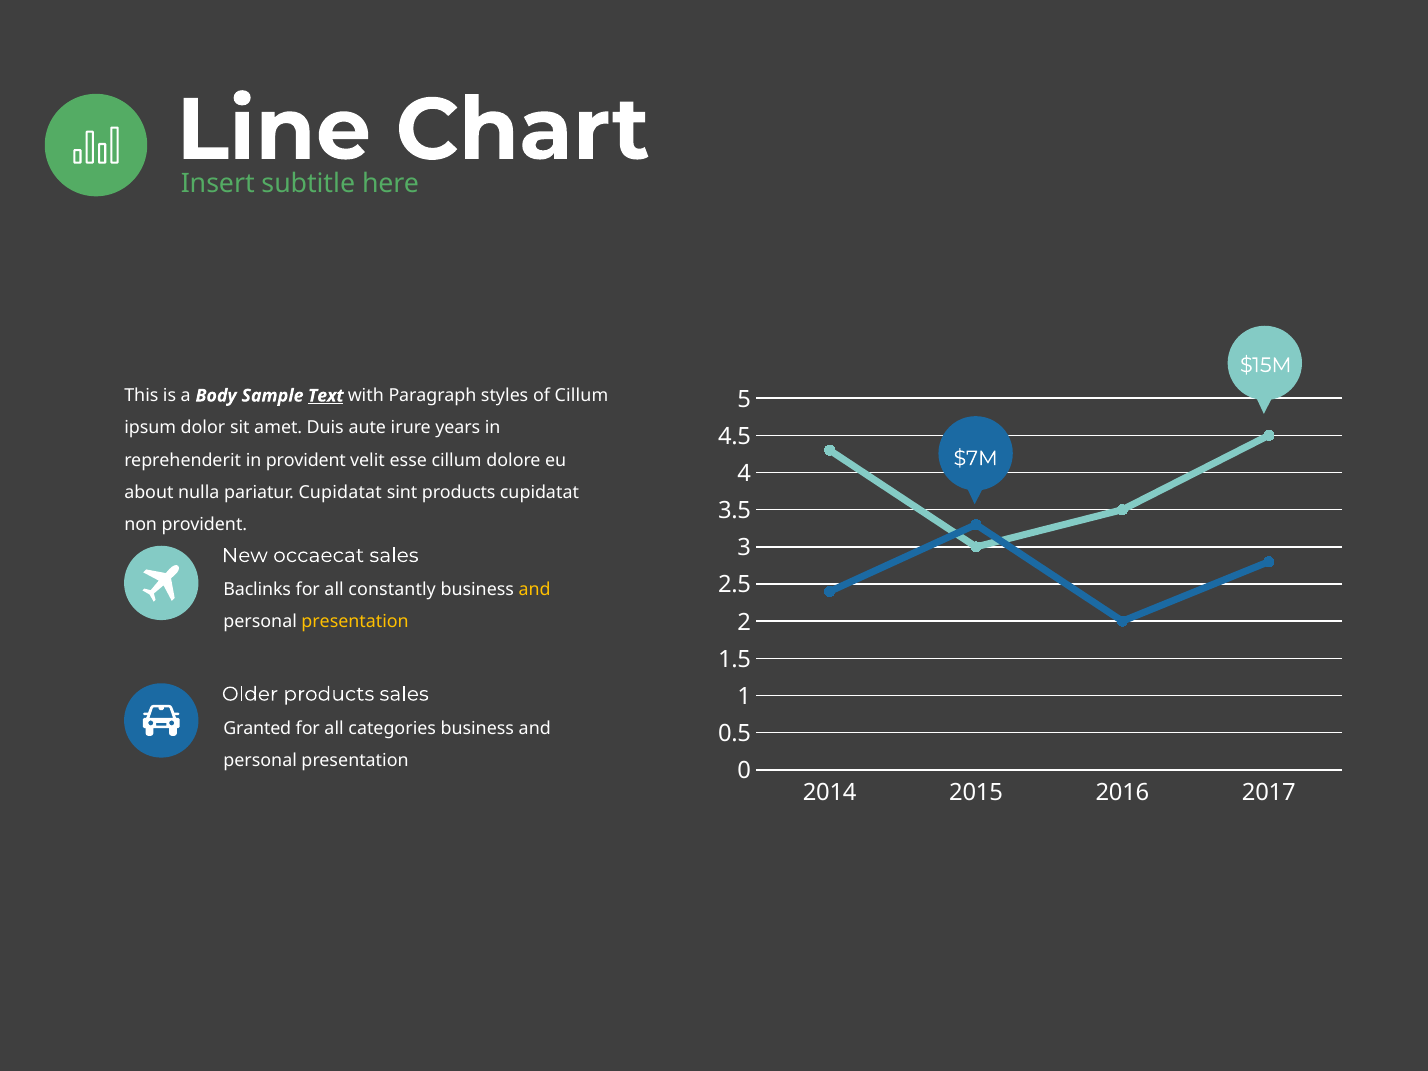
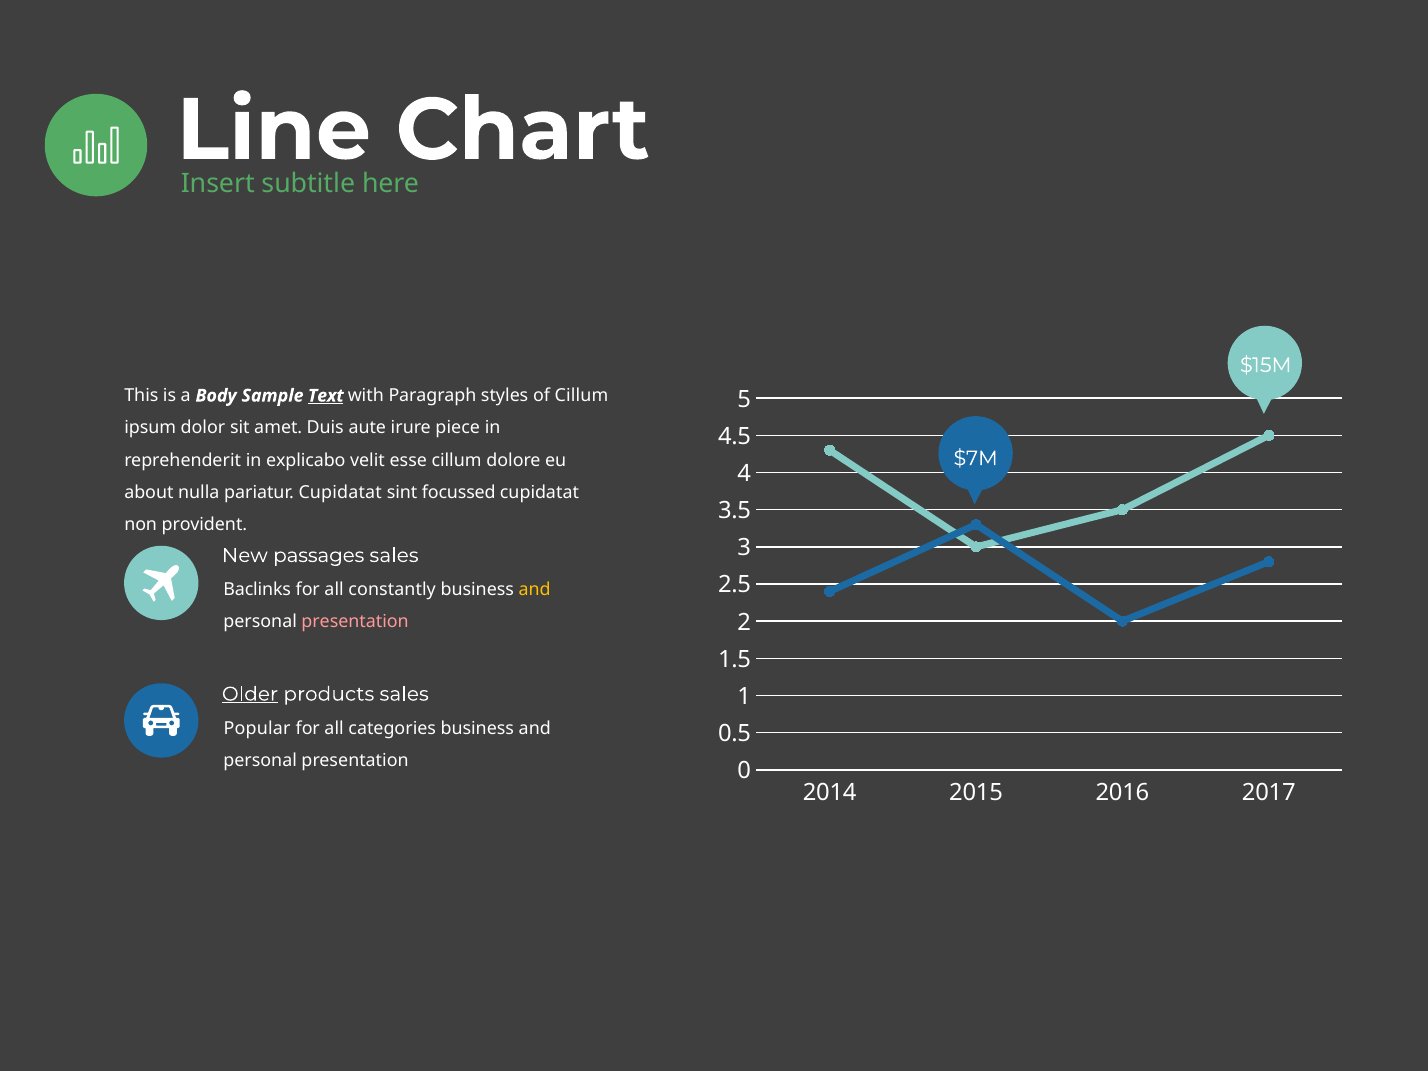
years: years -> piece (458, 428)
in provident: provident -> explicabo (306, 460)
sint products: products -> focussed (459, 492)
occaecat: occaecat -> passages (319, 555)
presentation colour: yellow -> pink (355, 622)
Older underline: none -> present (250, 694)
Granted: Granted -> Popular (257, 728)
